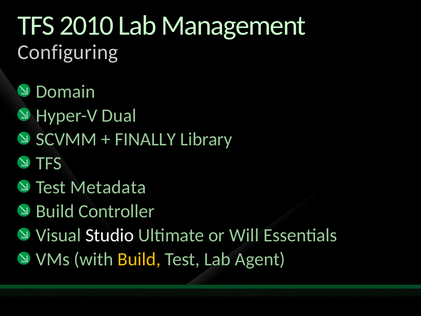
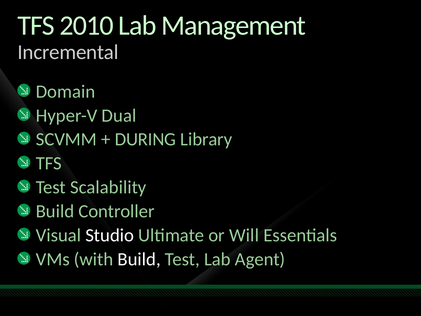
Configuring: Configuring -> Incremental (68, 52)
FINALLY: FINALLY -> DURING (145, 139)
Metadata: Metadata -> Scalability (108, 187)
Build colour: yellow -> white (139, 259)
